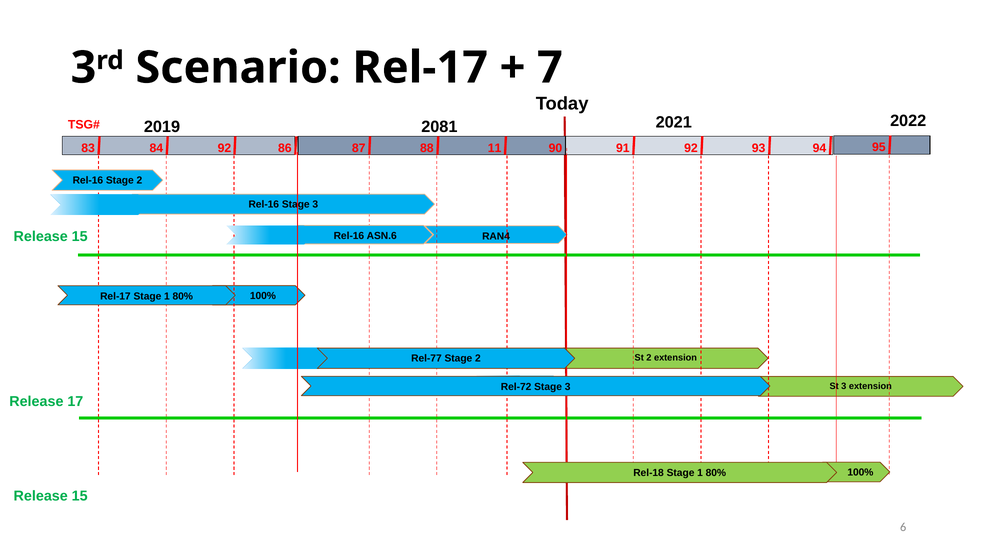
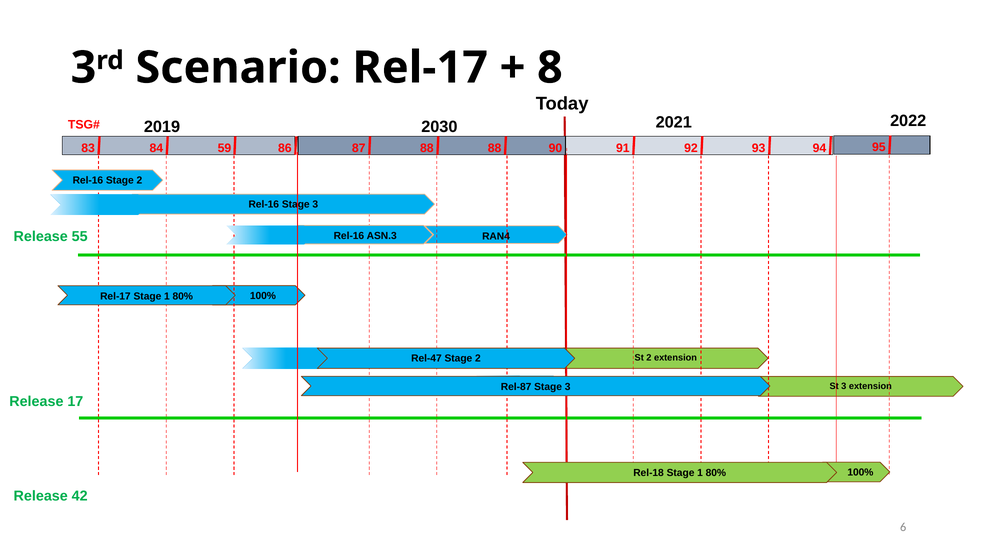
7: 7 -> 8 (550, 68)
2081: 2081 -> 2030 (439, 127)
84 92: 92 -> 59 (224, 148)
88 11: 11 -> 88 (495, 148)
15: 15 -> 55 (80, 236)
ASN.6: ASN.6 -> ASN.3 (382, 236)
Rel-77: Rel-77 -> Rel-47 (426, 358)
Rel-72: Rel-72 -> Rel-87 (516, 387)
15: 15 -> 42 (80, 496)
